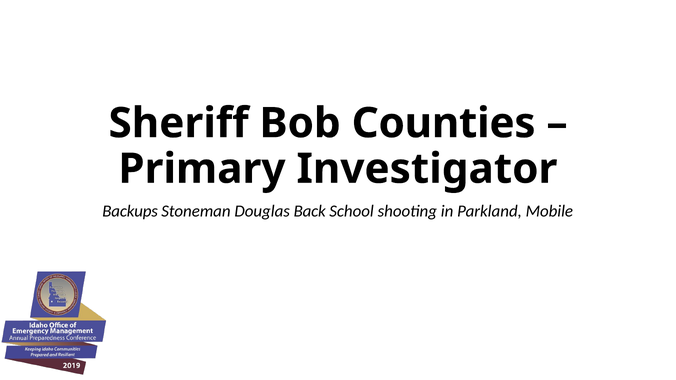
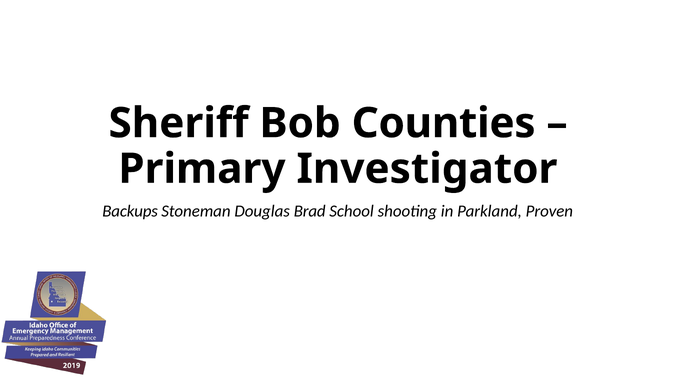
Back: Back -> Brad (310, 211)
Mobile: Mobile -> Proven (549, 211)
